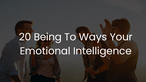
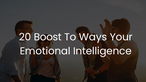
Being: Being -> Boost (48, 37)
